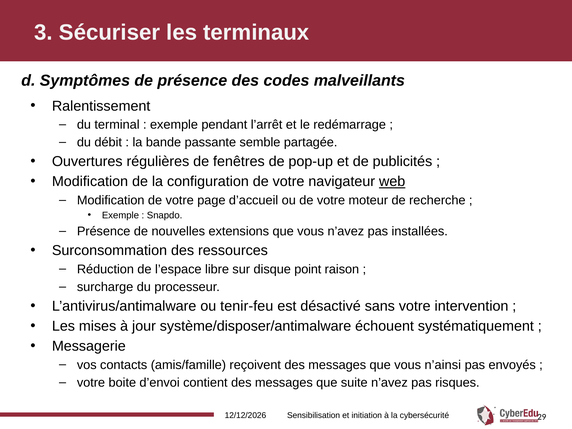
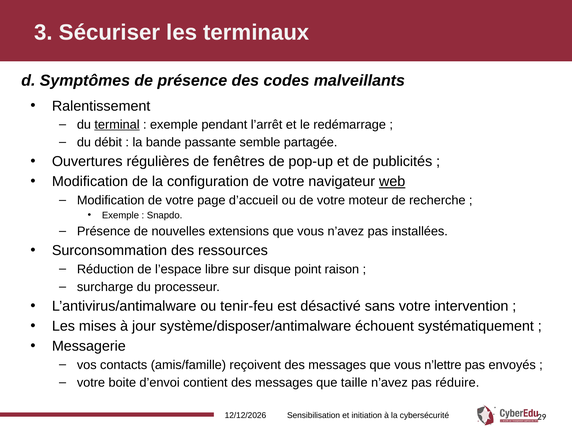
terminal underline: none -> present (117, 125)
n’ainsi: n’ainsi -> n’lettre (443, 365)
suite: suite -> taille (354, 383)
risques: risques -> réduire (457, 383)
